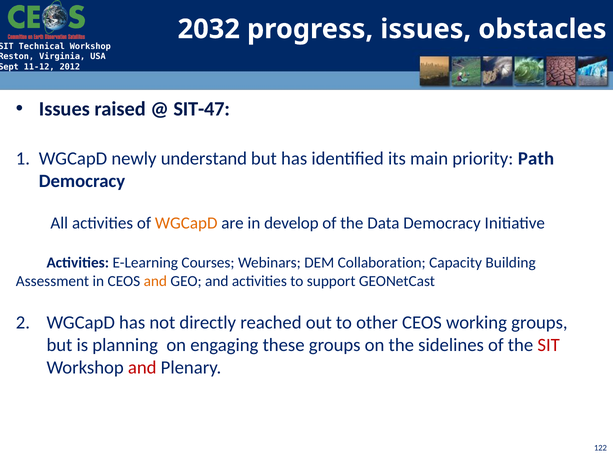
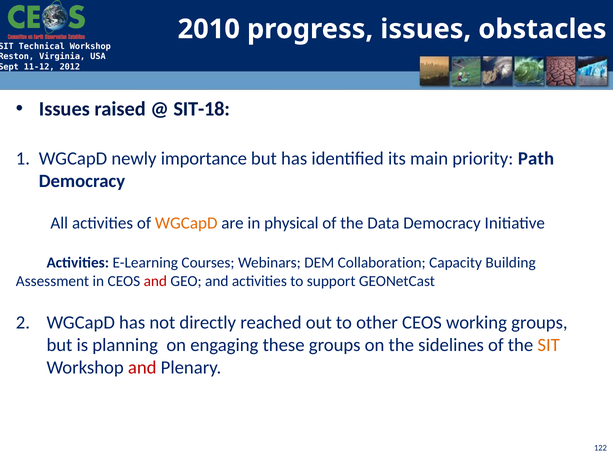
2032: 2032 -> 2010 (209, 29)
SIT-47: SIT-47 -> SIT-18 (202, 109)
understand: understand -> importance (204, 159)
develop: develop -> physical (291, 223)
and colour: orange -> red (155, 281)
SIT colour: red -> orange (549, 345)
